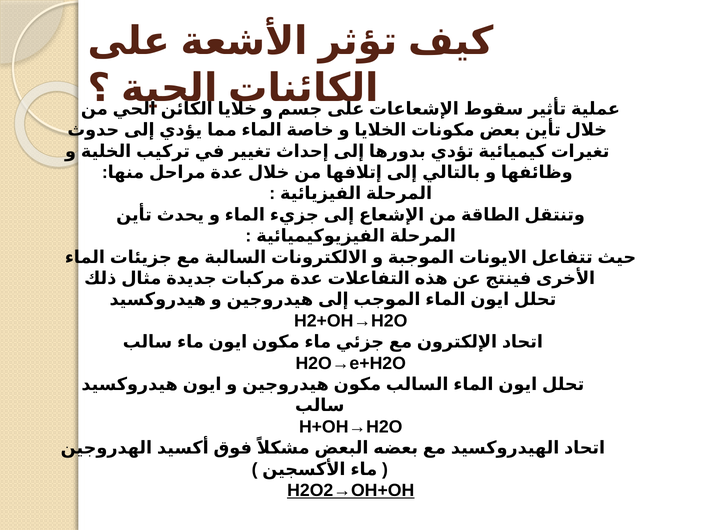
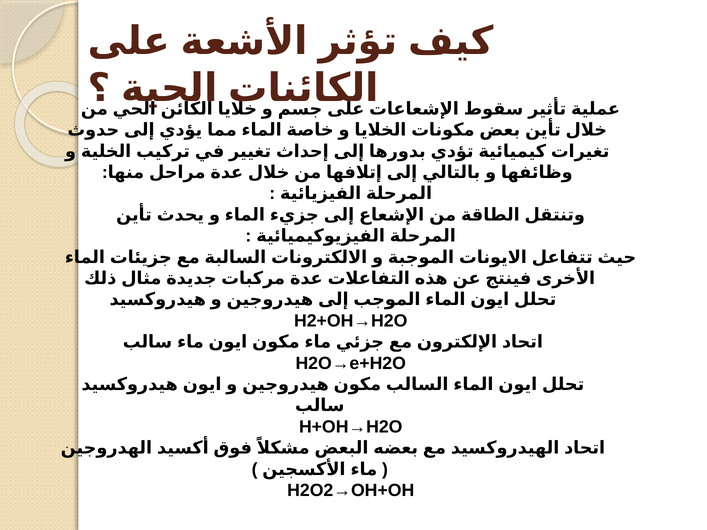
H2O2→OH+OH underline: present -> none (351, 491)
